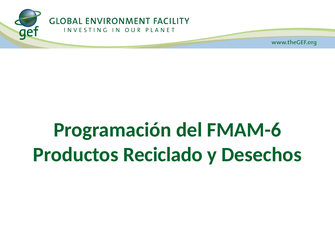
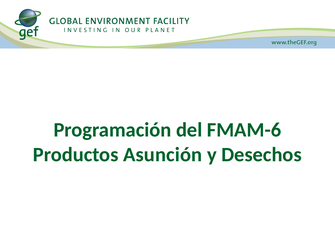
Reciclado: Reciclado -> Asunción (163, 155)
